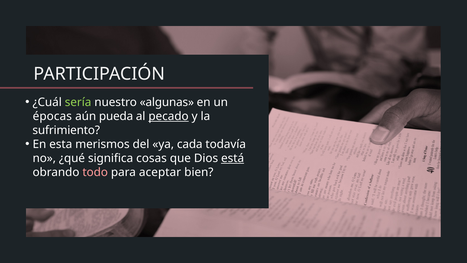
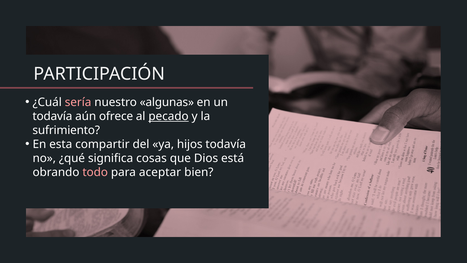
sería colour: light green -> pink (78, 102)
épocas: épocas -> todavía (52, 116)
pueda: pueda -> ofrece (116, 116)
merismos: merismos -> compartir (102, 144)
cada: cada -> hijos (190, 144)
está underline: present -> none (233, 158)
